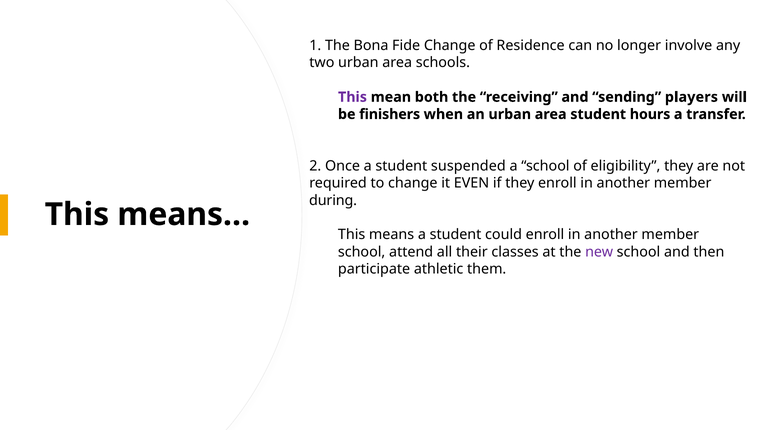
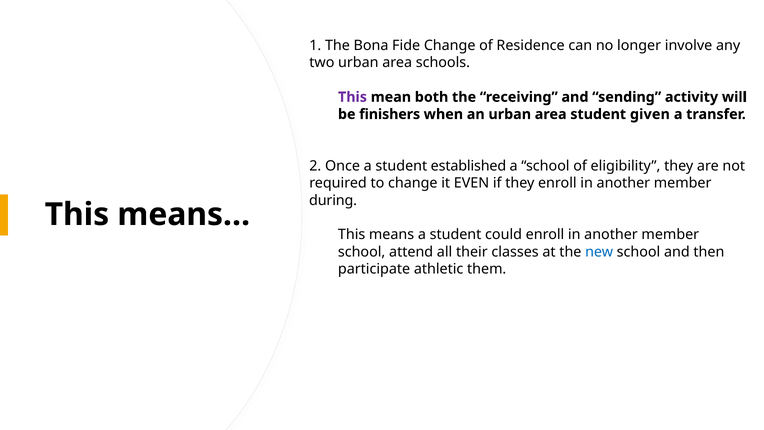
players: players -> activity (692, 97)
hours: hours -> given (650, 114)
suspended: suspended -> established (468, 166)
new colour: purple -> blue (599, 252)
